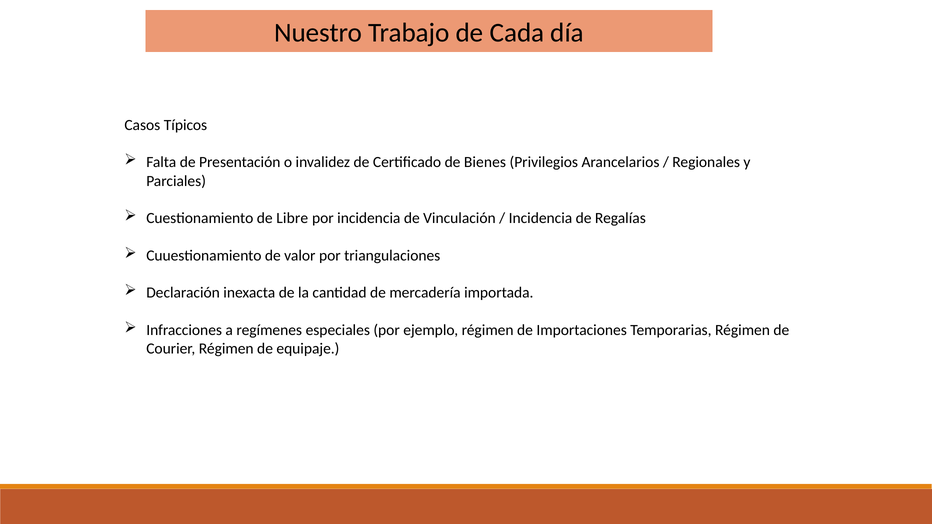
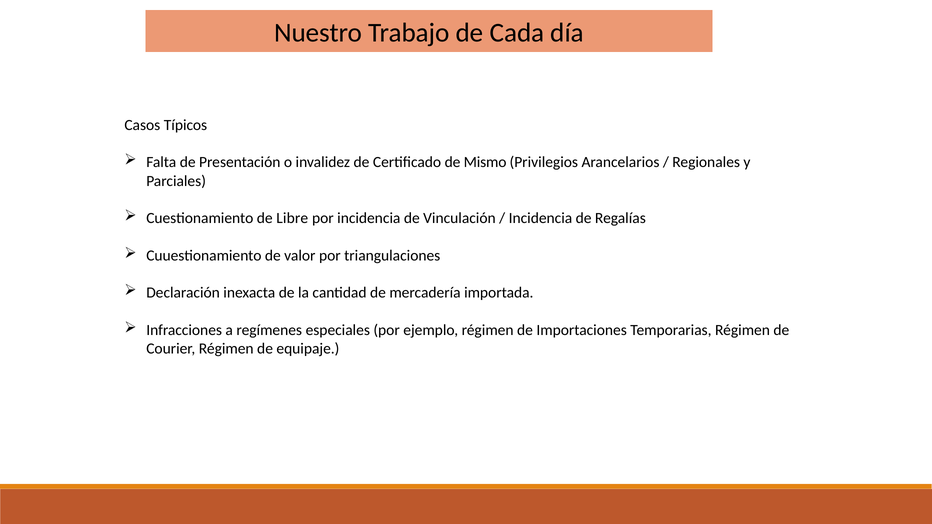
Bienes: Bienes -> Mismo (485, 162)
